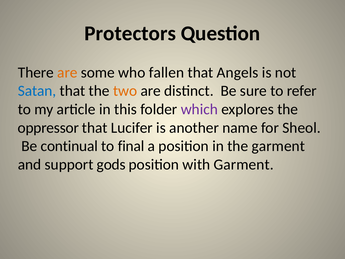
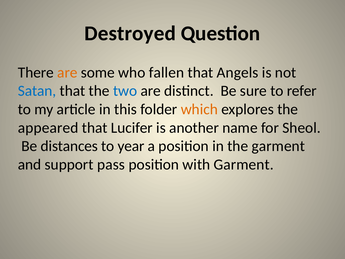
Protectors: Protectors -> Destroyed (130, 33)
two colour: orange -> blue (125, 91)
which colour: purple -> orange (199, 109)
oppressor: oppressor -> appeared (48, 128)
continual: continual -> distances (69, 146)
final: final -> year (131, 146)
gods: gods -> pass (111, 164)
